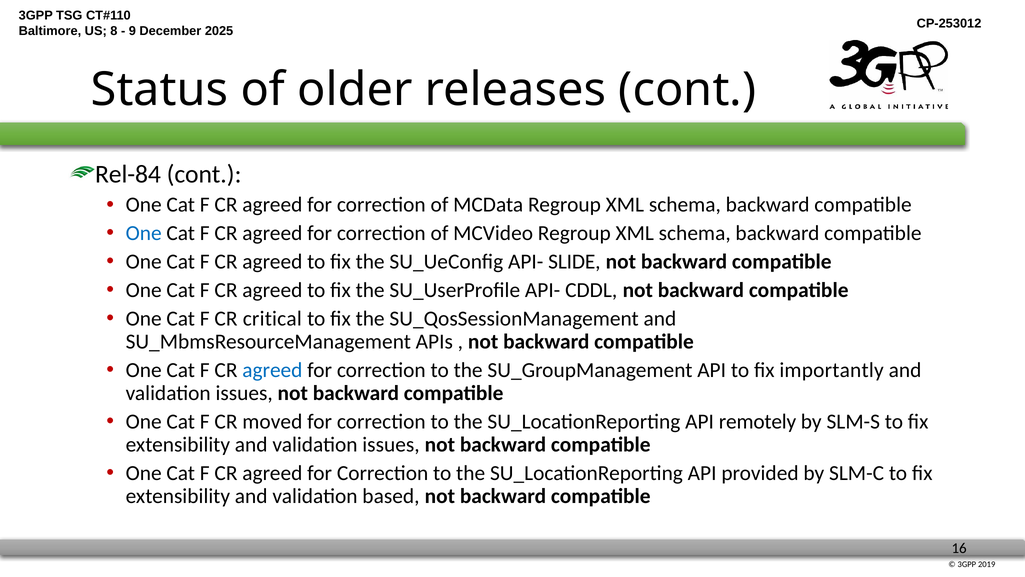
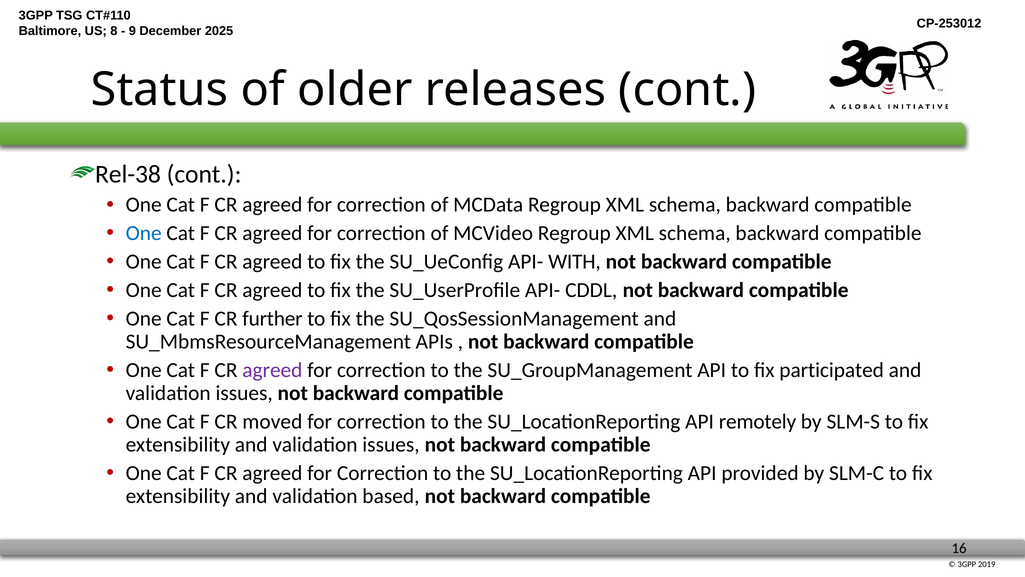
Rel-84: Rel-84 -> Rel-38 (128, 174)
SLIDE: SLIDE -> WITH (574, 262)
critical: critical -> further (272, 318)
agreed colour: blue -> purple (272, 370)
importantly: importantly -> participated (832, 370)
